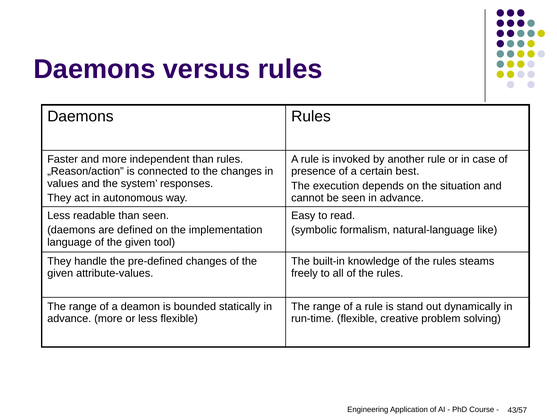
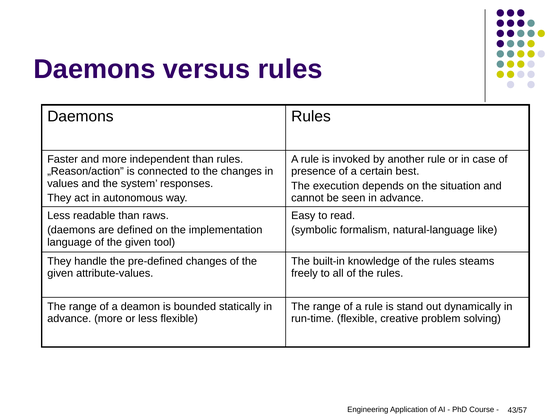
than seen: seen -> raws (156, 216)
